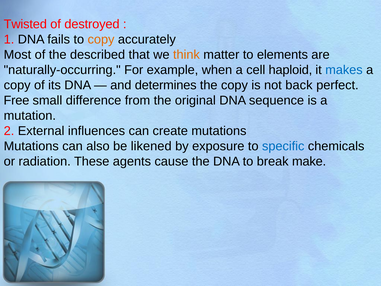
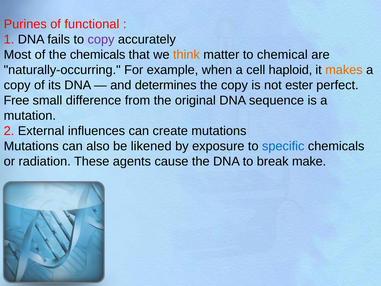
Twisted: Twisted -> Purines (25, 24)
destroyed: destroyed -> functional (92, 24)
copy colour: orange -> purple (101, 39)
the described: described -> chemicals (98, 55)
elements: elements -> chemical (282, 55)
makes colour: blue -> orange (344, 70)
back: back -> ester (299, 85)
